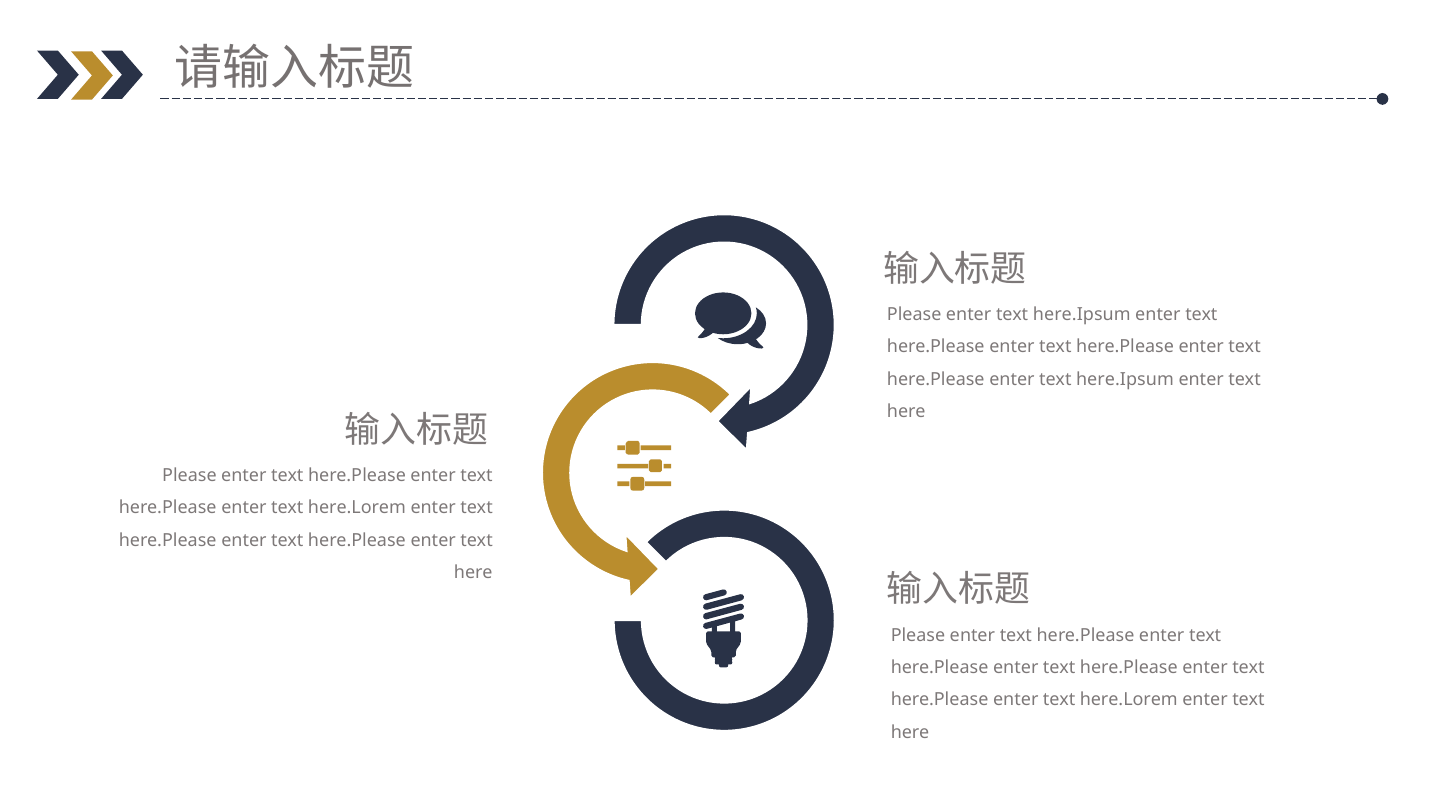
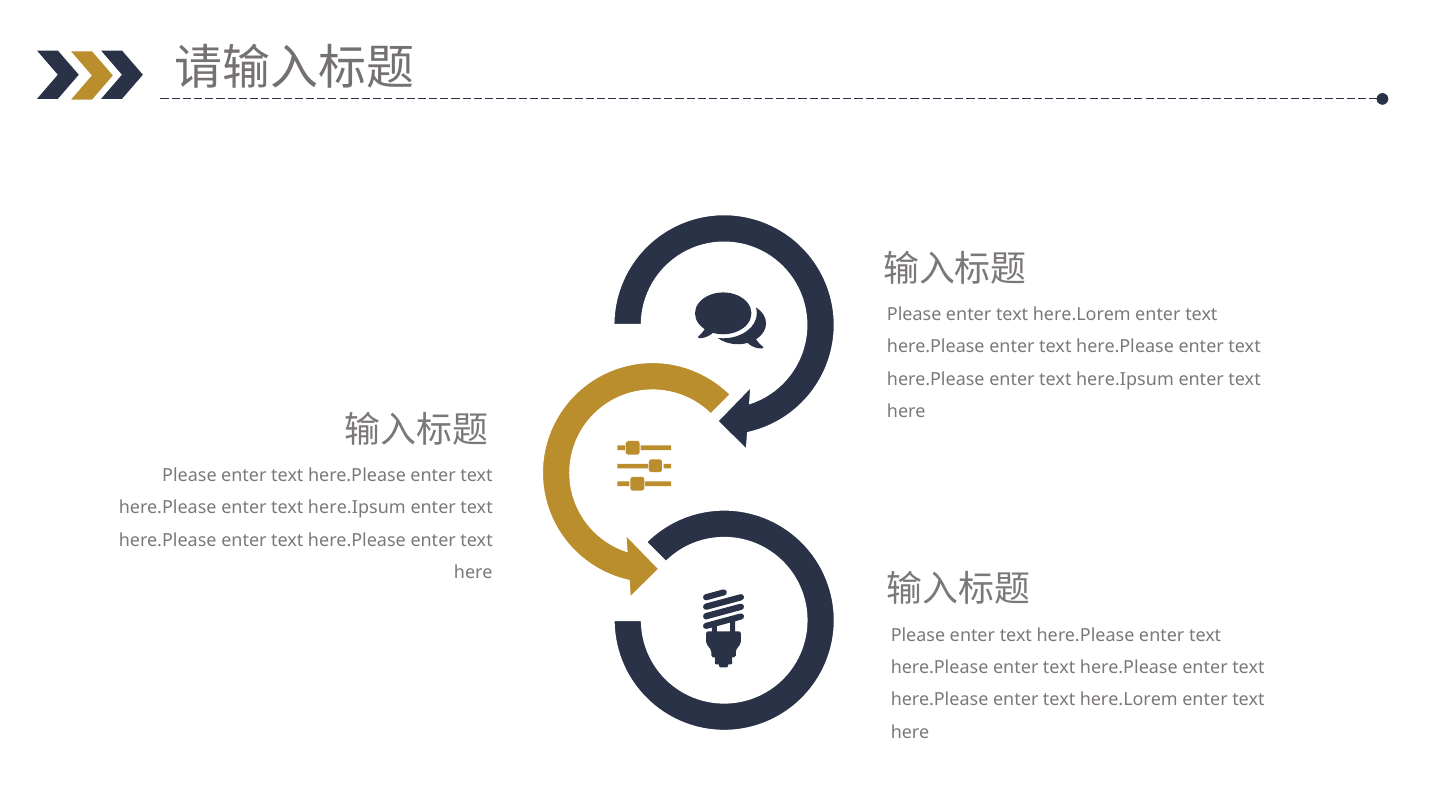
Please enter text here.Ipsum: here.Ipsum -> here.Lorem (1082, 314)
here.Lorem: here.Lorem -> here.Ipsum (357, 508)
